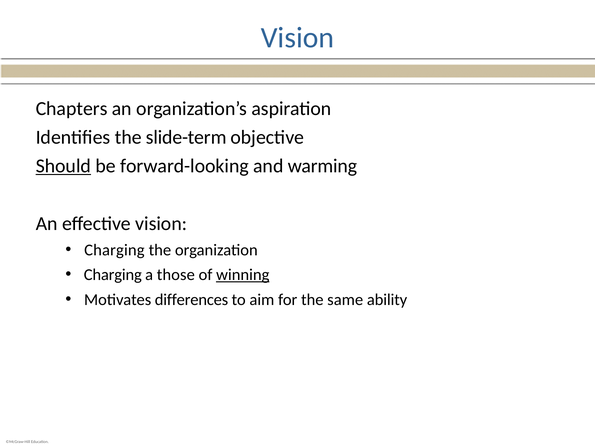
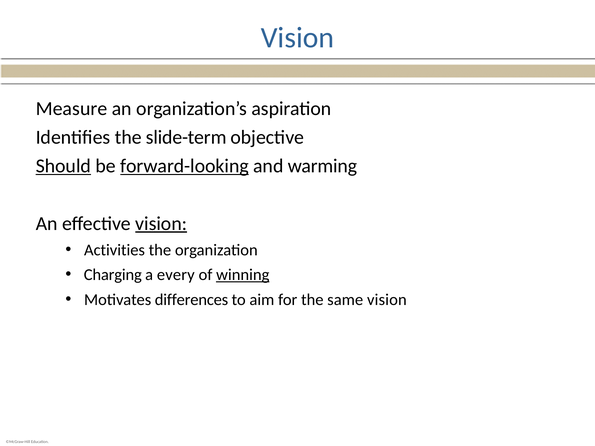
Chapters: Chapters -> Measure (72, 109)
forward-looking underline: none -> present (184, 166)
vision underline: none -> present (161, 224)
Charging: Charging -> Activities (115, 250)
those: those -> every (176, 275)
same ability: ability -> vision (387, 300)
